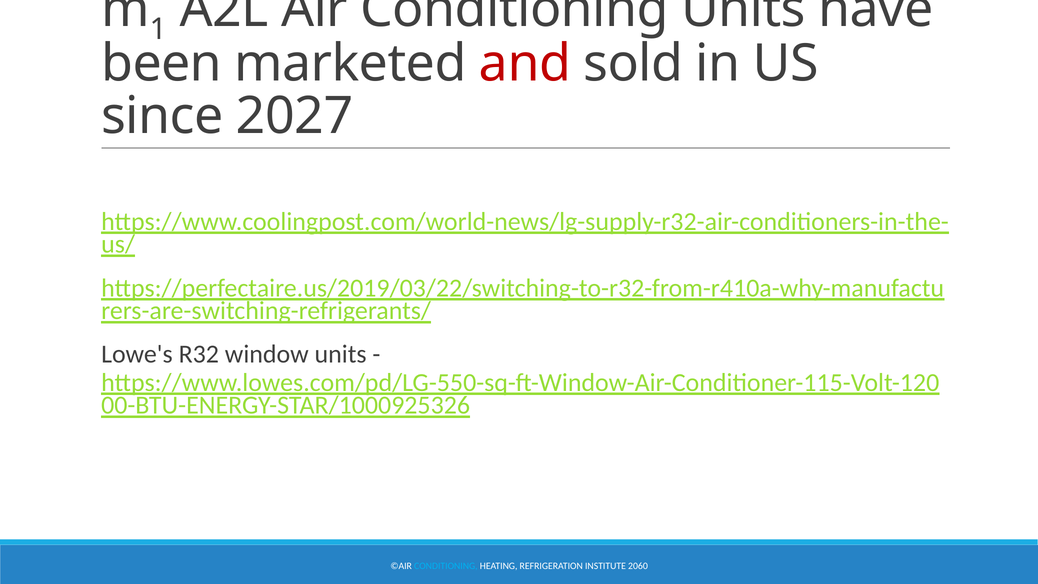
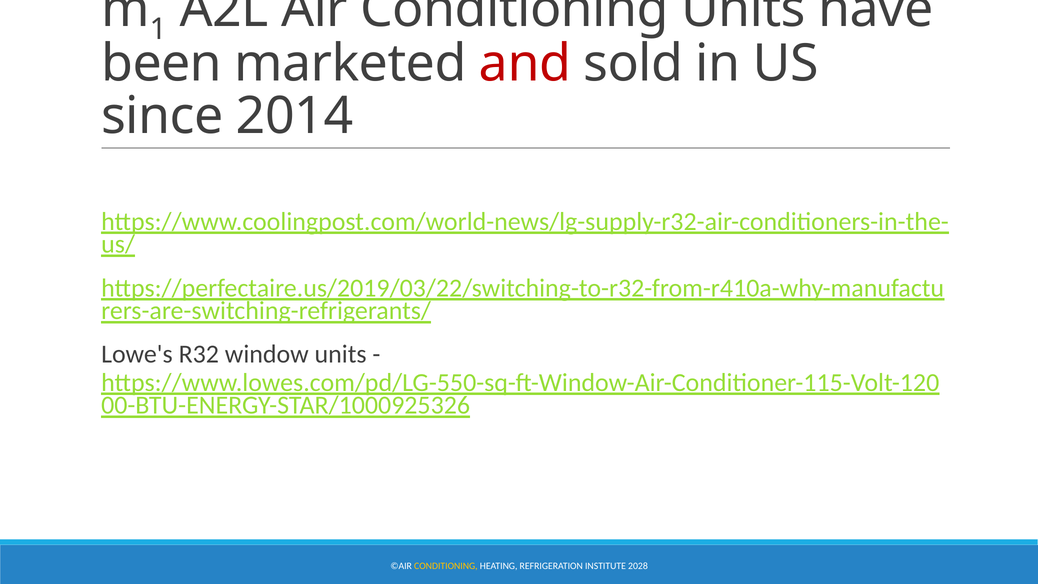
2027: 2027 -> 2014 (294, 116)
CONDITIONING colour: light blue -> yellow (446, 566)
2060: 2060 -> 2028 (638, 566)
